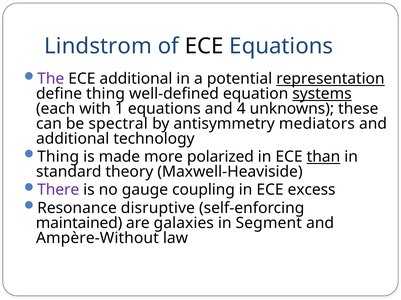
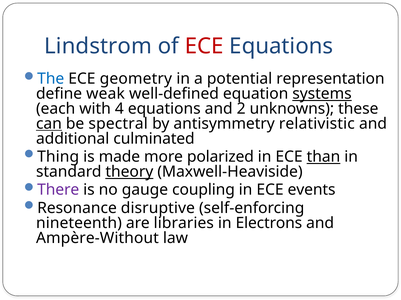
ECE colour: black -> red (204, 46)
The colour: purple -> blue (51, 79)
ECE additional: additional -> geometry (136, 79)
representation underline: present -> none (330, 79)
define thing: thing -> weak (106, 94)
1: 1 -> 4 (119, 109)
4: 4 -> 2 (241, 109)
can underline: none -> present (49, 124)
mediators: mediators -> relativistic (317, 124)
technology: technology -> culminated (154, 139)
theory underline: none -> present (129, 172)
excess: excess -> events (312, 190)
maintained: maintained -> nineteenth (79, 224)
galaxies: galaxies -> libraries (184, 224)
Segment: Segment -> Electrons (269, 224)
